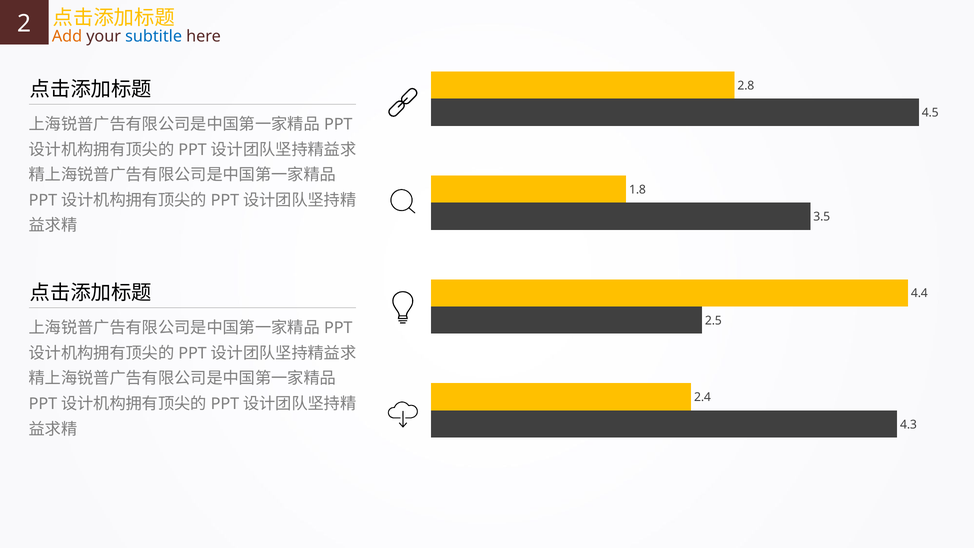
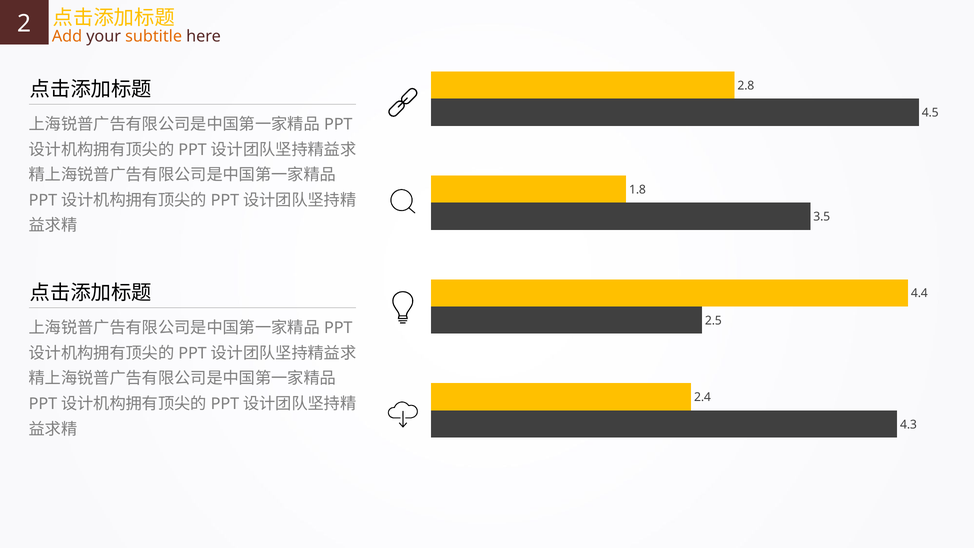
subtitle colour: blue -> orange (154, 36)
